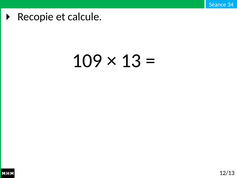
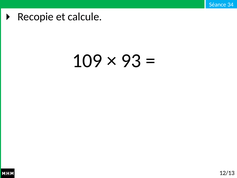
13: 13 -> 93 (131, 61)
